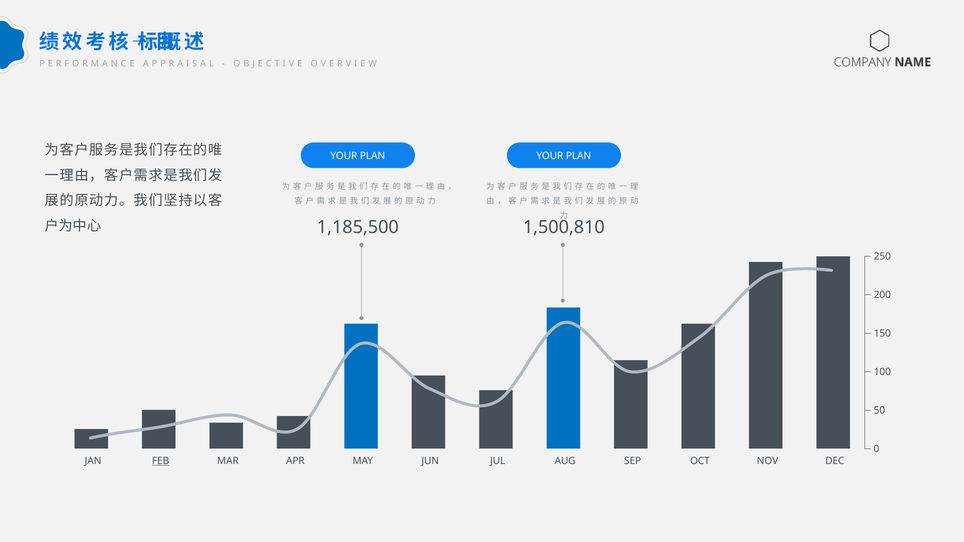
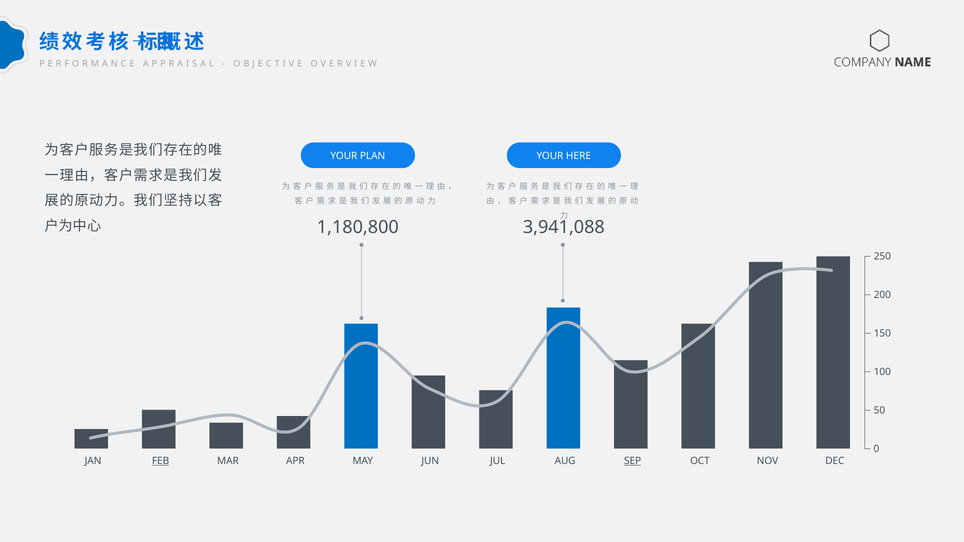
PLAN: PLAN -> HERE (579, 156)
1,185,500: 1,185,500 -> 1,180,800 (358, 227)
1,500,810: 1,500,810 -> 3,941,088 (564, 227)
SEP underline: none -> present (633, 461)
